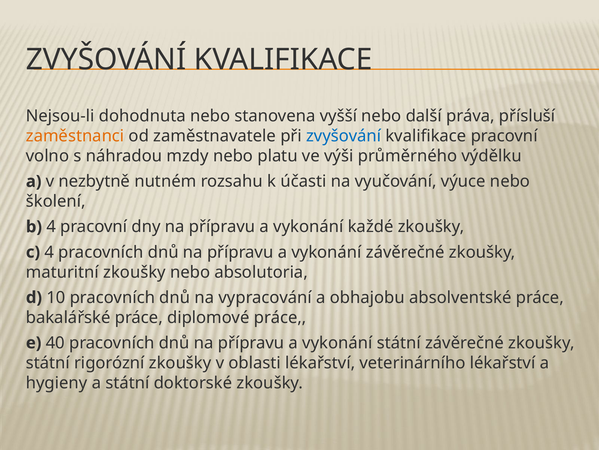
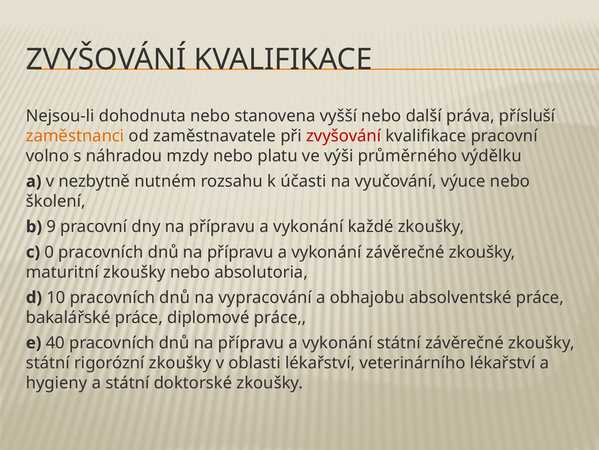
zvyšování colour: blue -> red (344, 136)
b 4: 4 -> 9 (51, 226)
c 4: 4 -> 0 (49, 252)
